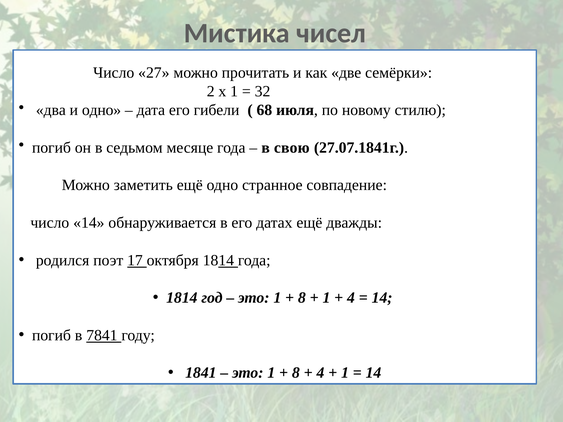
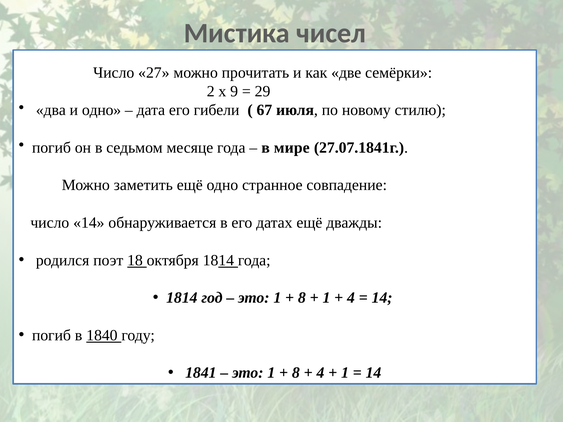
х 1: 1 -> 9 (234, 91)
32: 32 -> 29 (263, 91)
68: 68 -> 67 (264, 110)
свою: свою -> мире (292, 148)
17: 17 -> 18 (135, 260)
7841: 7841 -> 1840 (102, 335)
